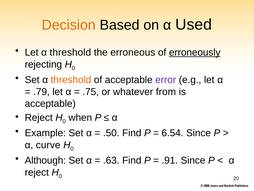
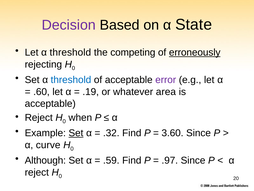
Decision colour: orange -> purple (69, 25)
Used: Used -> State (194, 25)
erroneous: erroneous -> competing (133, 52)
threshold colour: orange -> blue (71, 80)
.79: .79 -> .60 (41, 92)
.75: .75 -> .19 (91, 92)
from: from -> area (166, 92)
Set underline: none -> present (76, 133)
.50: .50 -> .32 (111, 133)
6.54: 6.54 -> 3.60 (173, 133)
.63: .63 -> .59 (111, 160)
.91: .91 -> .97 (170, 160)
